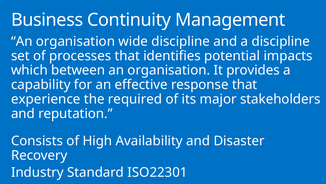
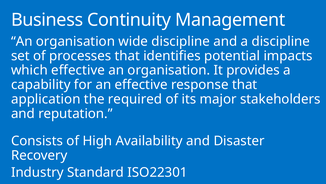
which between: between -> effective (78, 70)
experience: experience -> application (46, 99)
